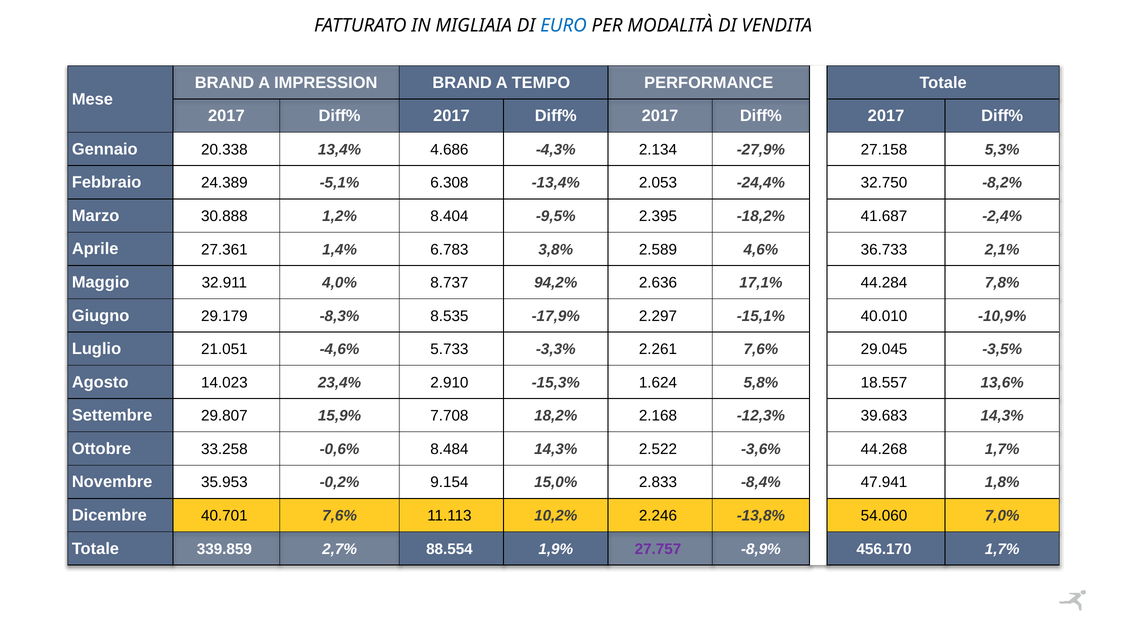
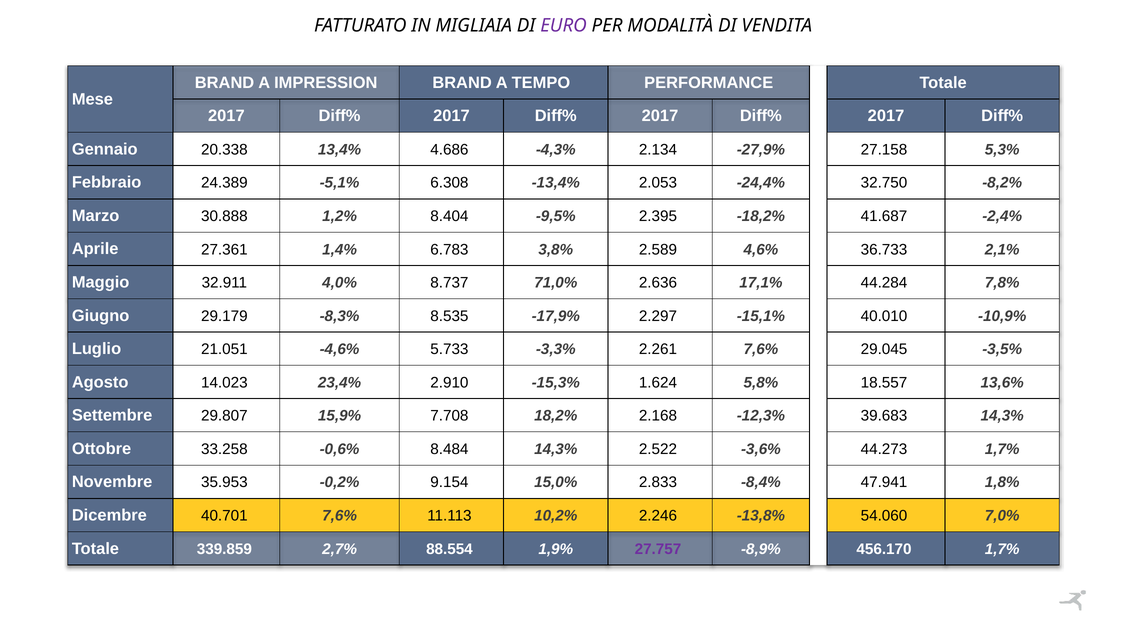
EURO colour: blue -> purple (564, 26)
94,2%: 94,2% -> 71,0% (556, 283)
44.268: 44.268 -> 44.273 (884, 449)
